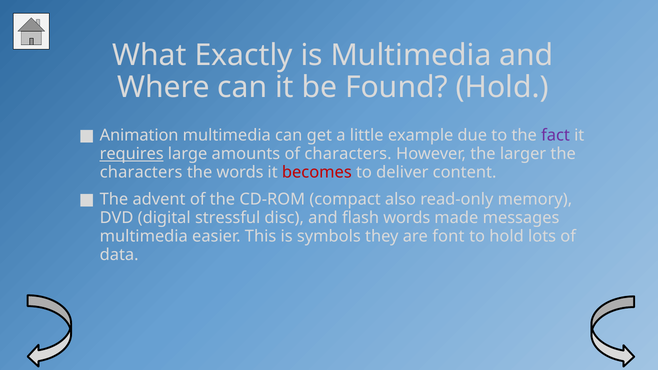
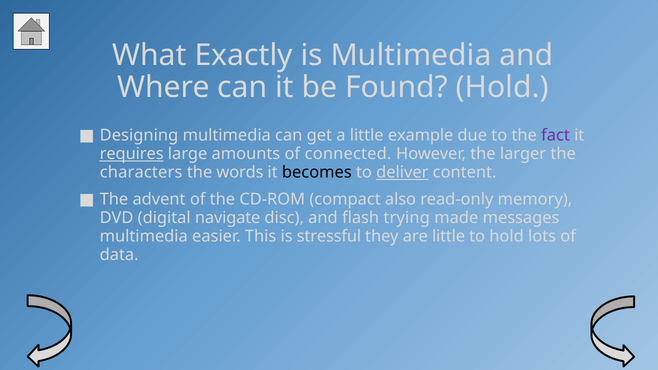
Animation: Animation -> Designing (139, 135)
of characters: characters -> connected (348, 154)
becomes colour: red -> black (317, 172)
deliver underline: none -> present (402, 172)
stressful: stressful -> navigate (228, 218)
flash words: words -> trying (407, 218)
symbols: symbols -> stressful (329, 236)
are font: font -> little (449, 236)
